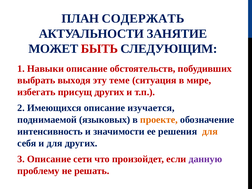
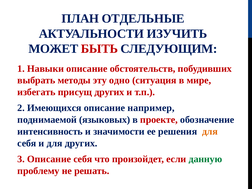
СОДЕРЖАТЬ: СОДЕРЖАТЬ -> ОТДЕЛЬНЫЕ (143, 19)
ЗАНЯТИЕ: ЗАНЯТИЕ -> ИЗУЧИТЬ (177, 34)
выходя: выходя -> методы (74, 80)
теме: теме -> одно (119, 80)
изучается: изучается -> например (151, 108)
проекте colour: orange -> red (159, 120)
Описание сети: сети -> себя (83, 159)
данную colour: purple -> green (205, 159)
